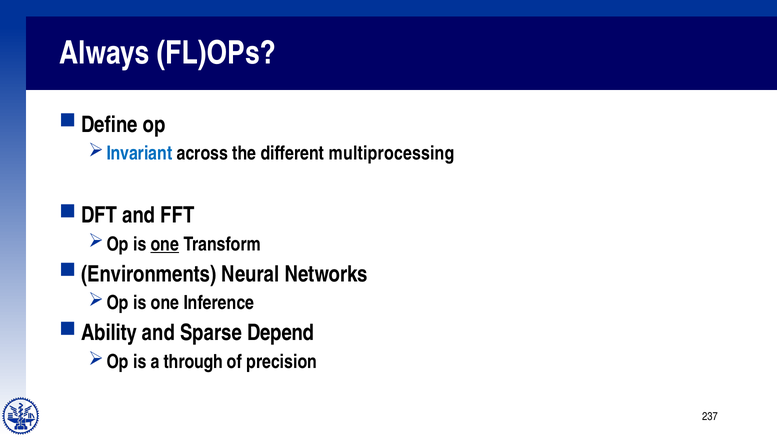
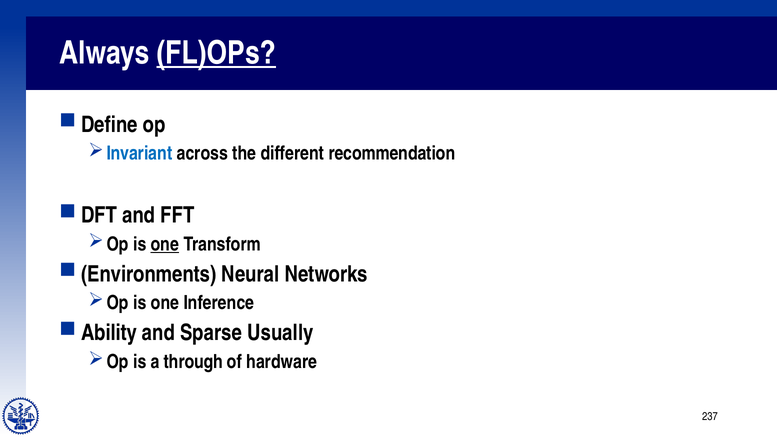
FL)OPs underline: none -> present (216, 53)
multiprocessing: multiprocessing -> recommendation (392, 154)
Depend: Depend -> Usually (280, 333)
precision: precision -> hardware (282, 362)
